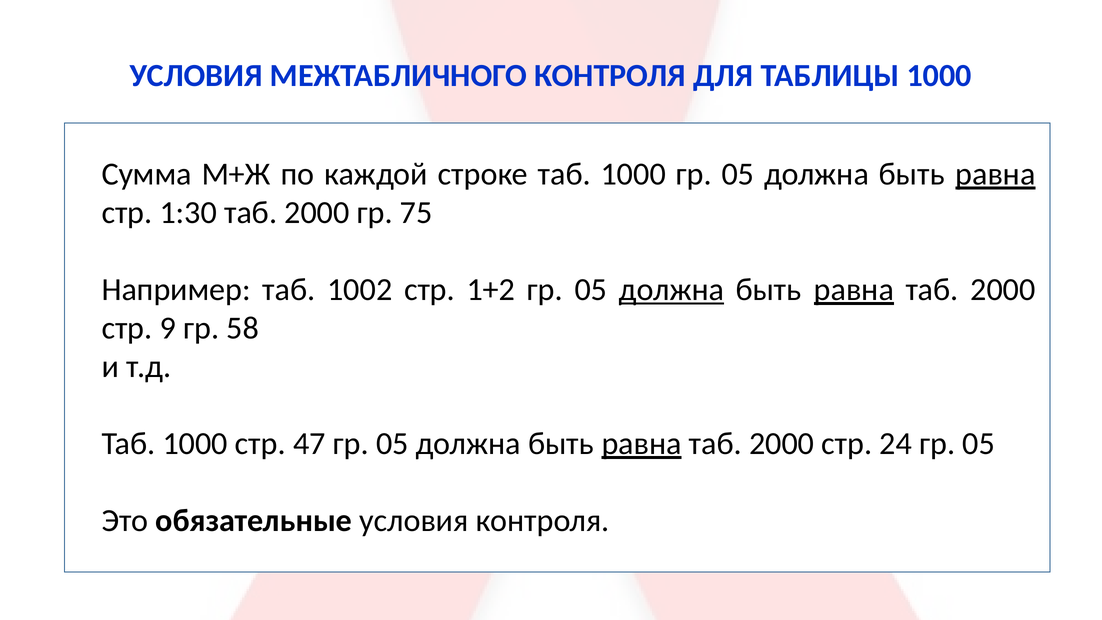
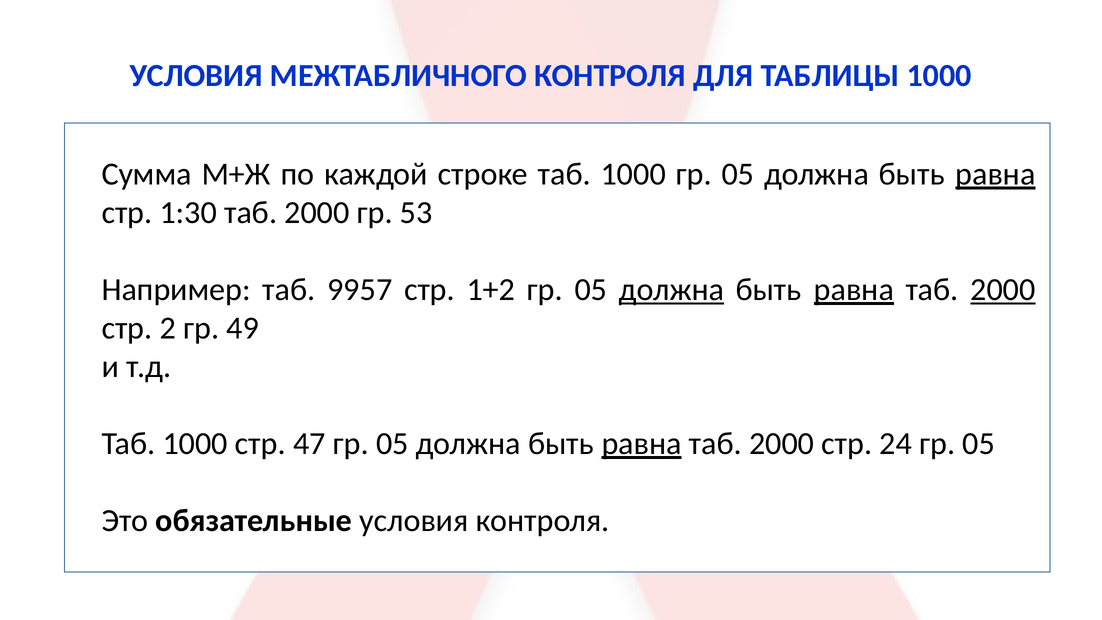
75: 75 -> 53 (416, 213)
1002: 1002 -> 9957 (360, 290)
2000 underline: none -> present (1003, 290)
9: 9 -> 2 (168, 328)
58: 58 -> 49 (243, 328)
